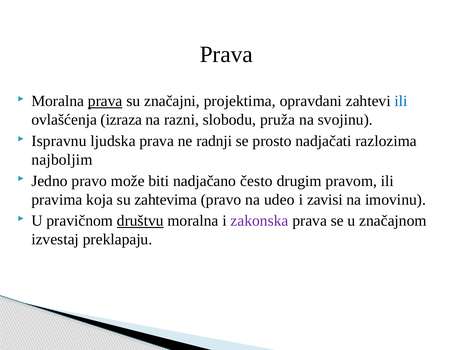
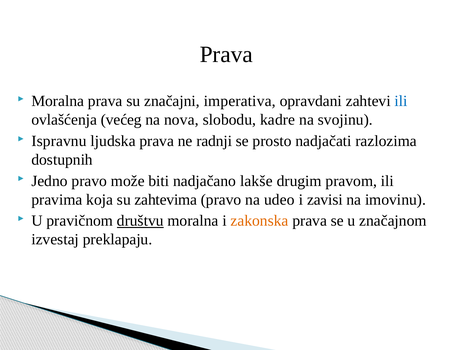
prava underline: present -> none (105, 101)
projektima: projektima -> imperativa (240, 101)
izraza: izraza -> većeg (121, 120)
razni: razni -> nova (181, 120)
pruža: pruža -> kadre (278, 120)
najboljim: najboljim -> dostupnih (62, 160)
često: često -> lakše (256, 181)
zakonska colour: purple -> orange (260, 221)
